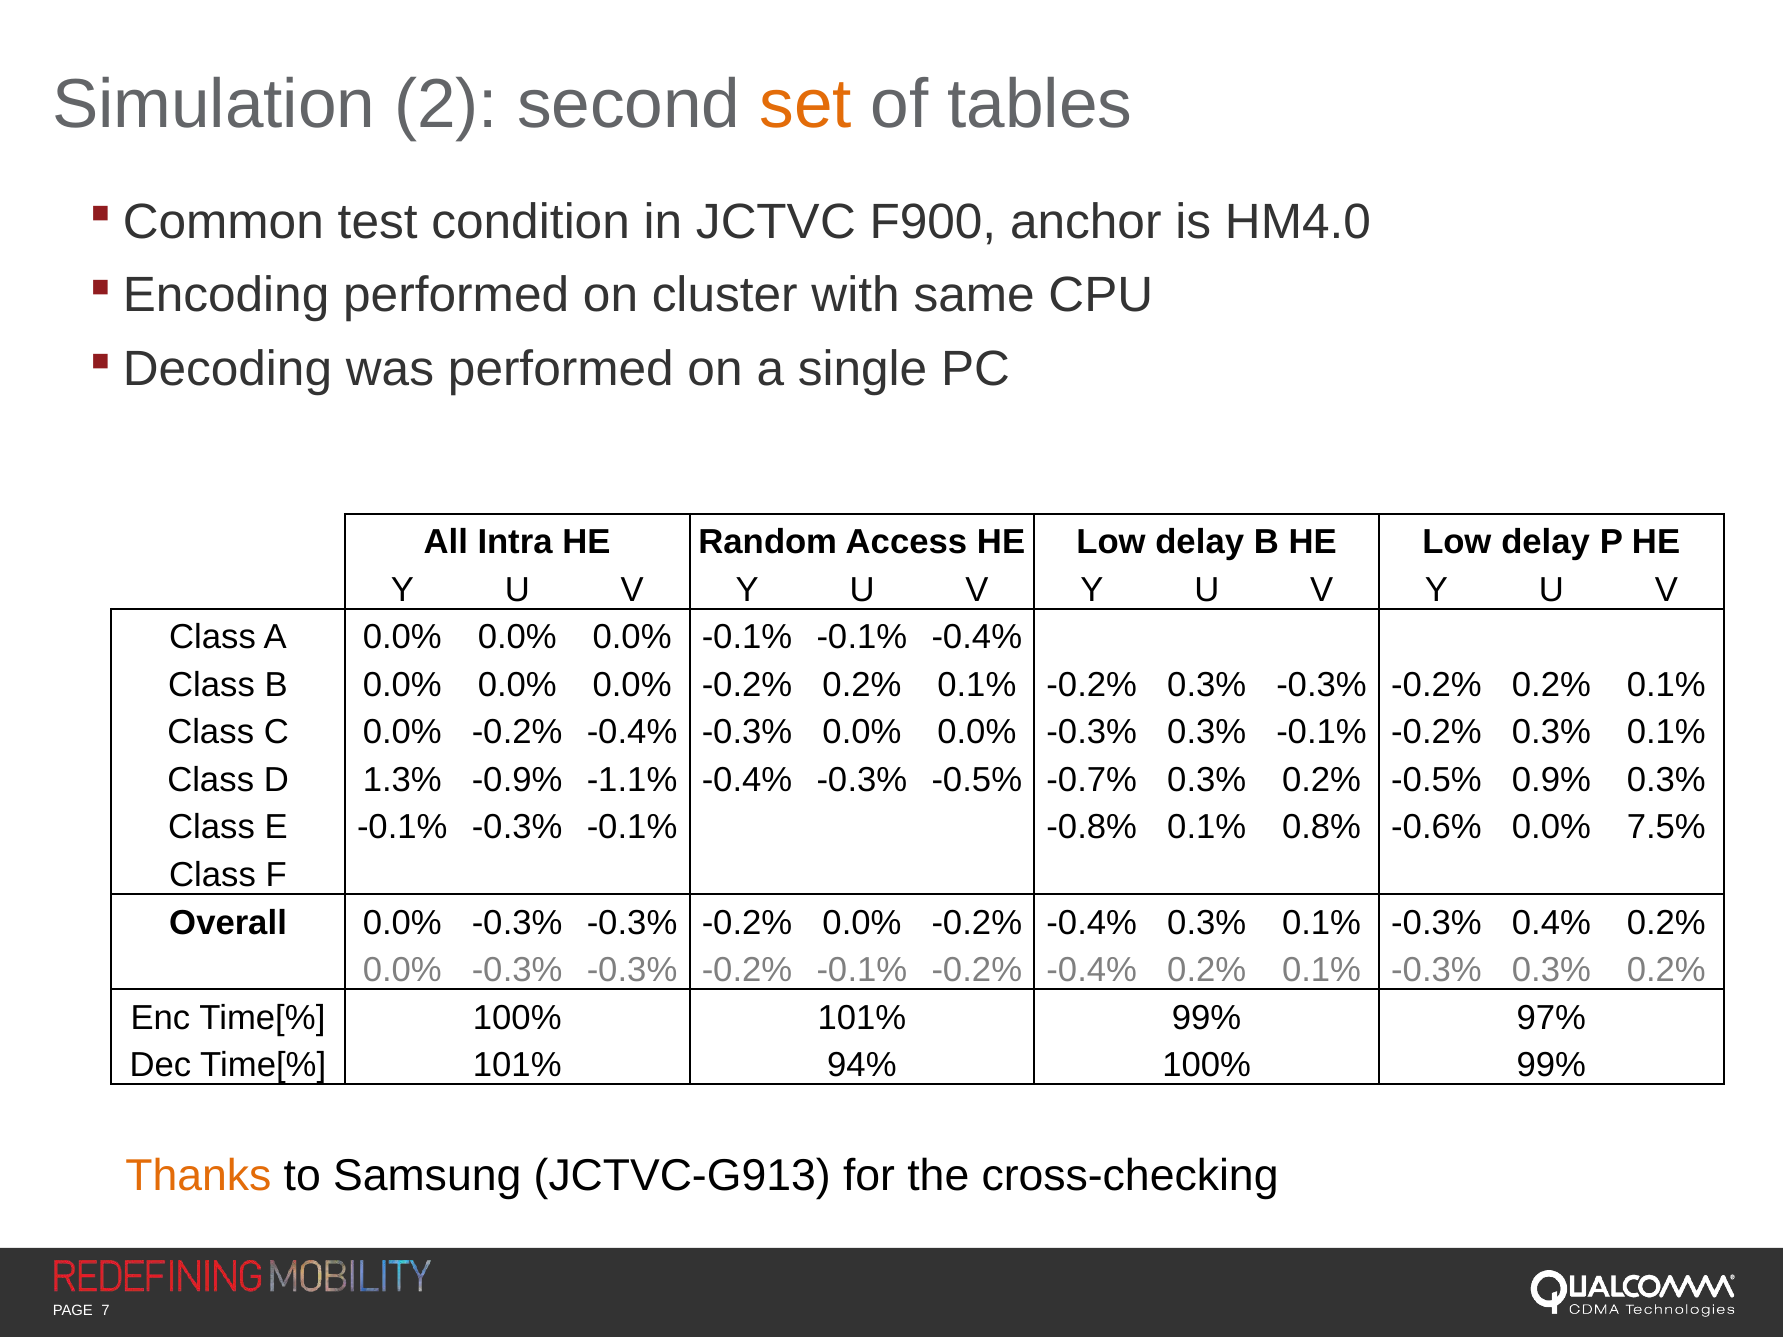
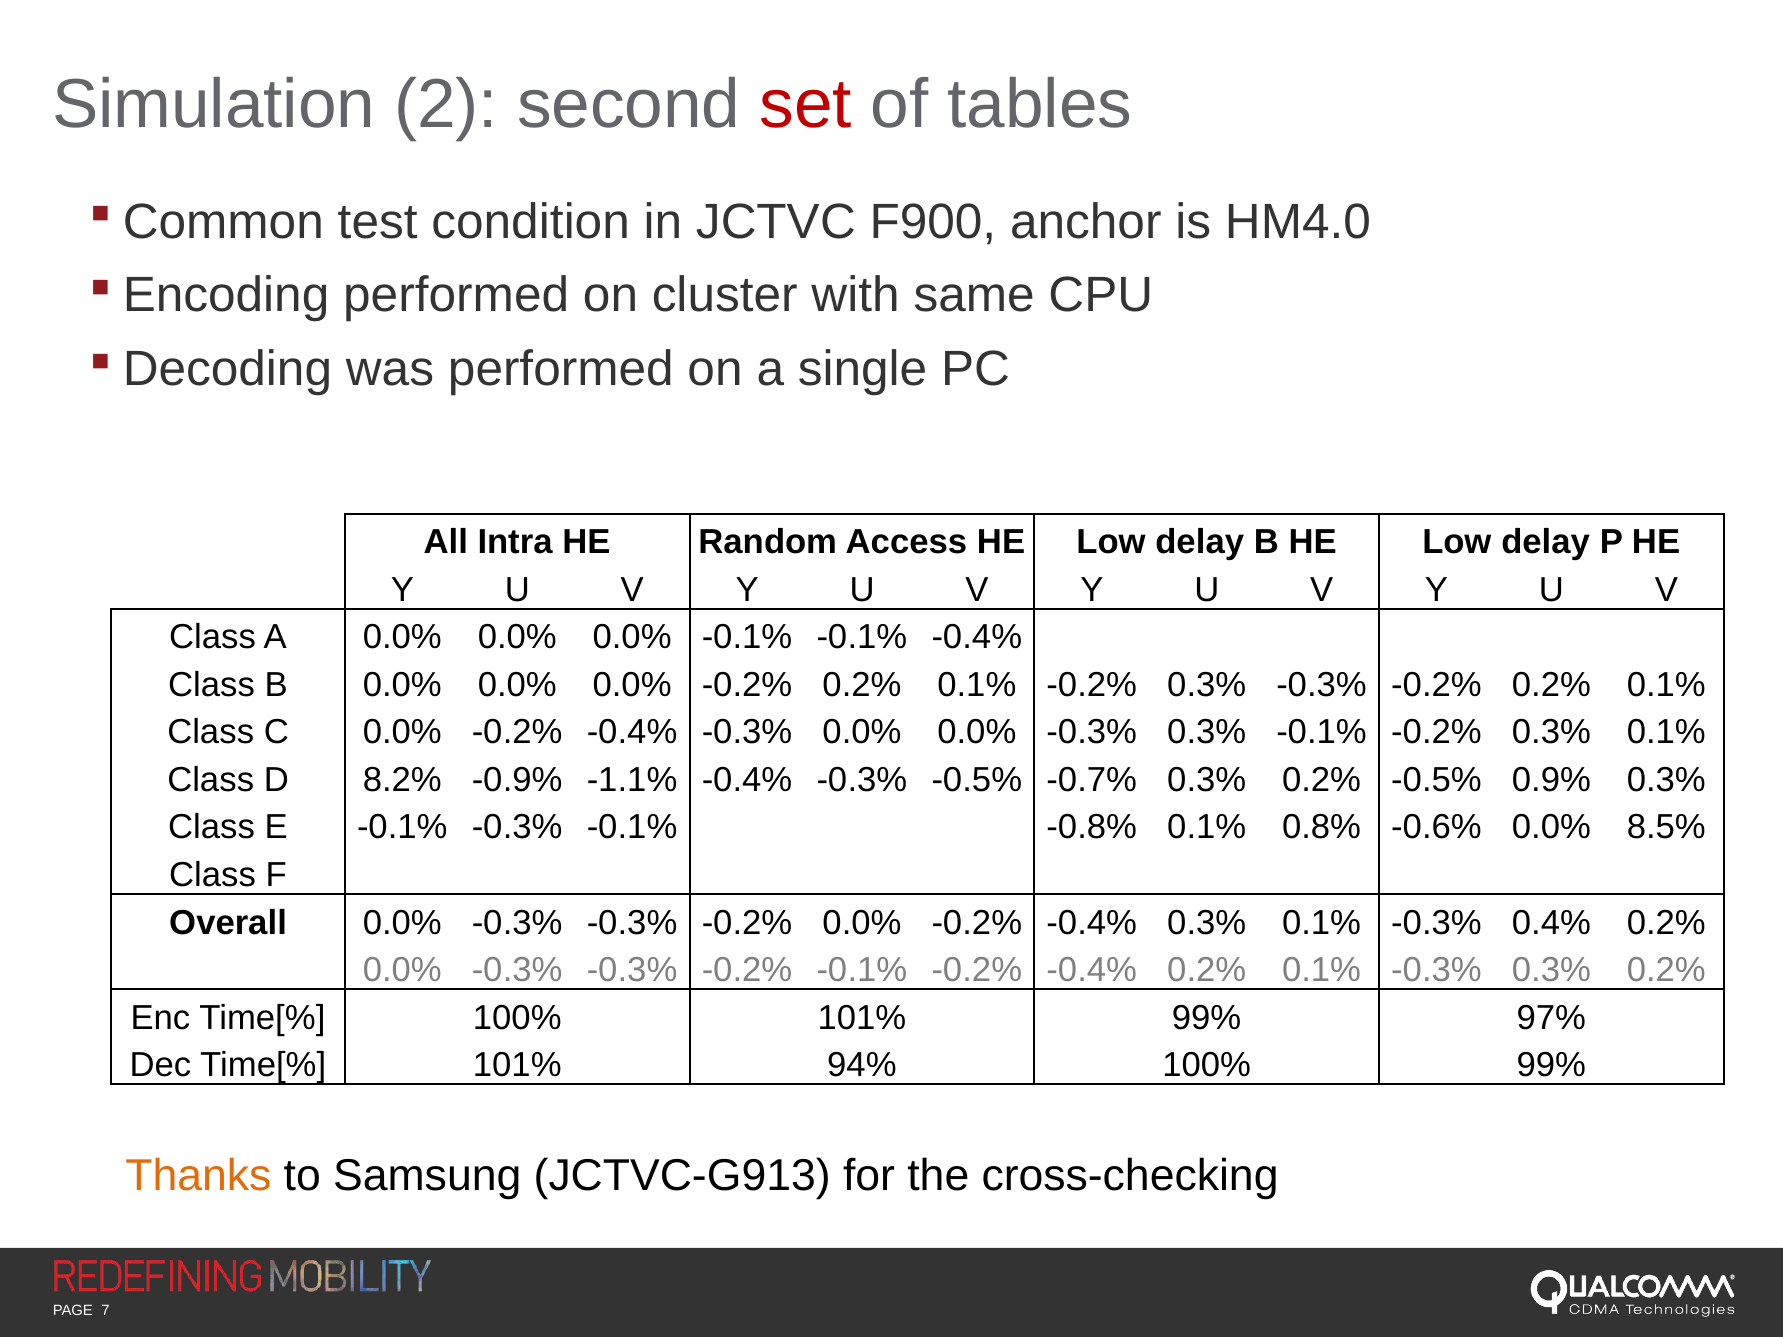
set colour: orange -> red (806, 105)
1.3%: 1.3% -> 8.2% (402, 780)
7.5%: 7.5% -> 8.5% (1666, 828)
